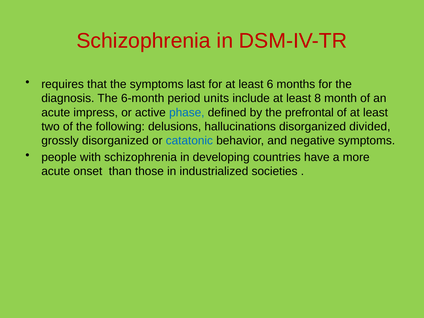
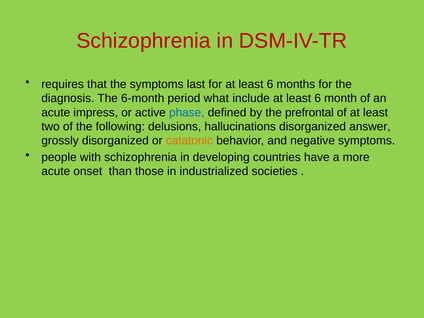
units: units -> what (216, 98)
include at least 8: 8 -> 6 (318, 98)
divided: divided -> answer (370, 127)
catatonic colour: blue -> orange (189, 141)
